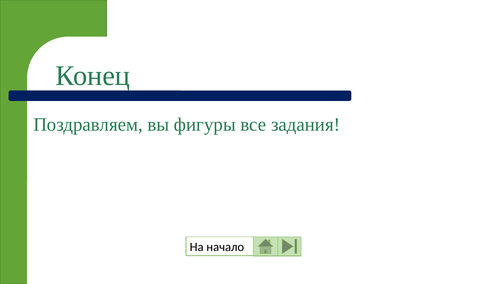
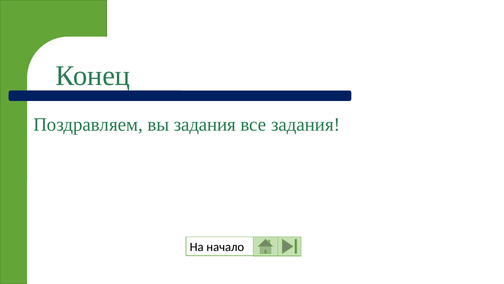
вы фигуры: фигуры -> задания (205, 124)
